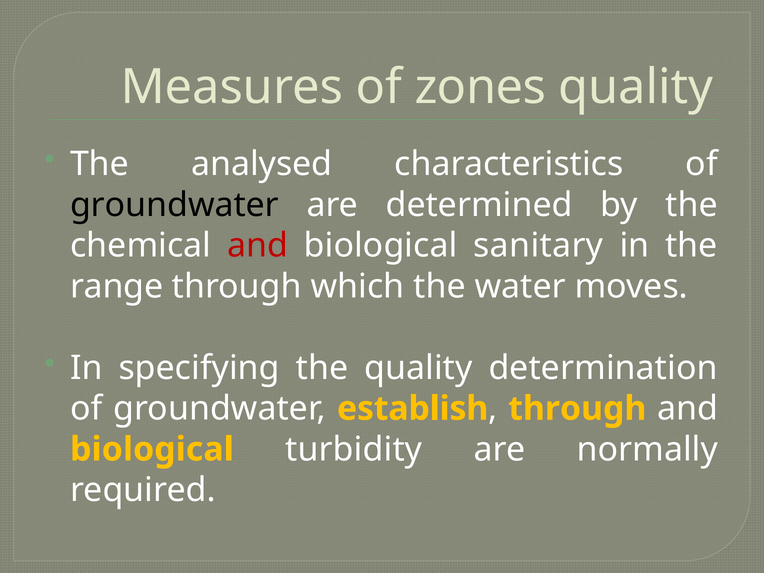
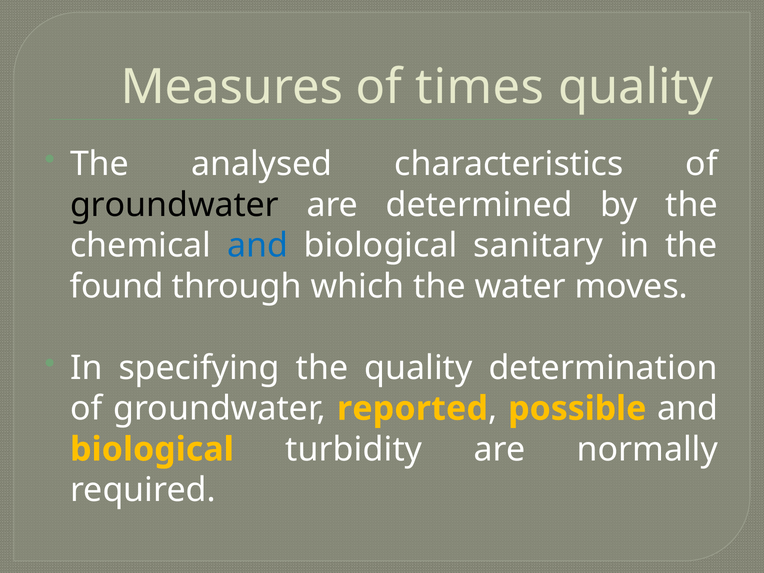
zones: zones -> times (480, 87)
and colour: red -> blue (258, 246)
range: range -> found (117, 286)
establish: establish -> reported (412, 409)
through: through -> possible (577, 409)
